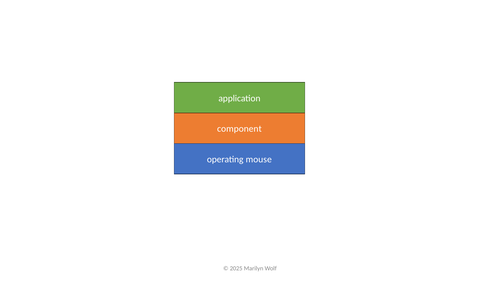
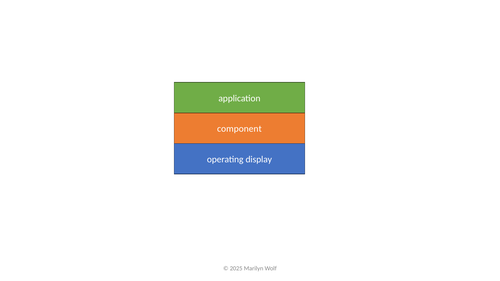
mouse: mouse -> display (259, 160)
